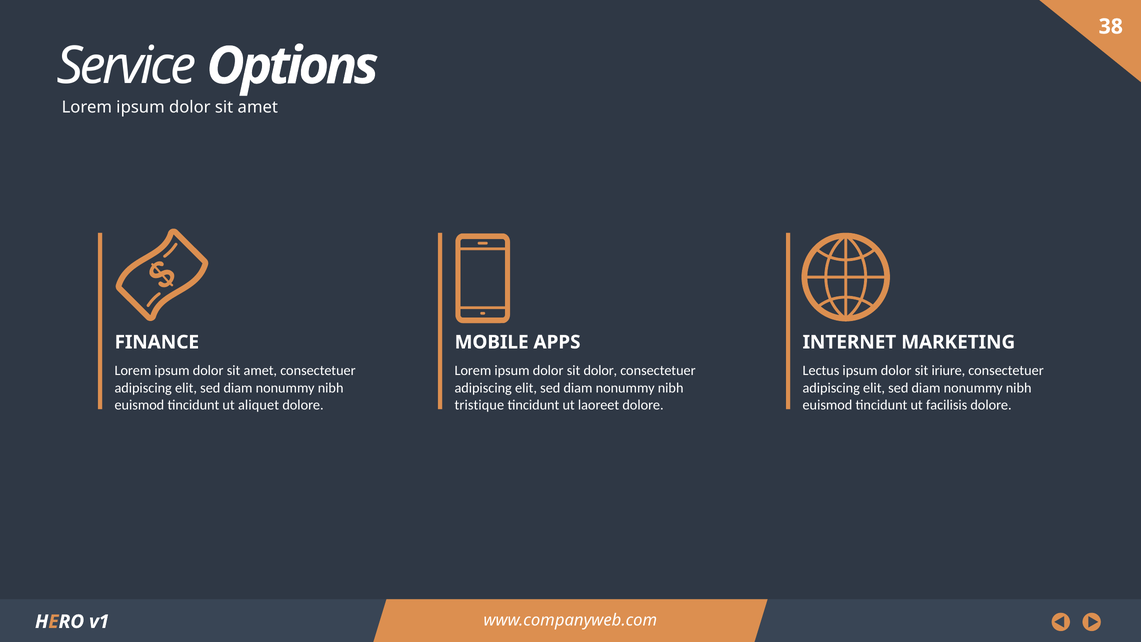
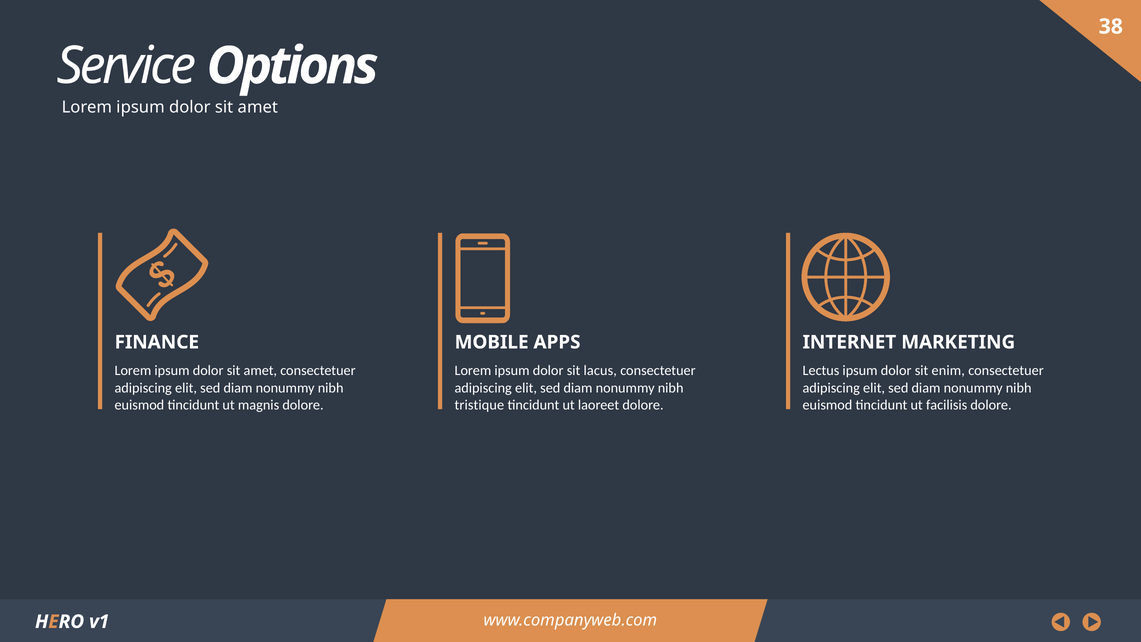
sit dolor: dolor -> lacus (600, 371)
iriure: iriure -> enim (948, 371)
aliquet: aliquet -> magnis (259, 405)
